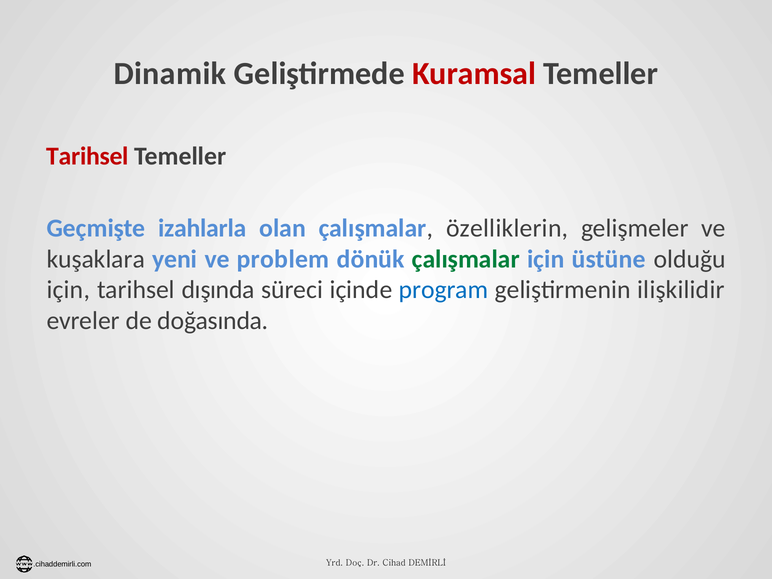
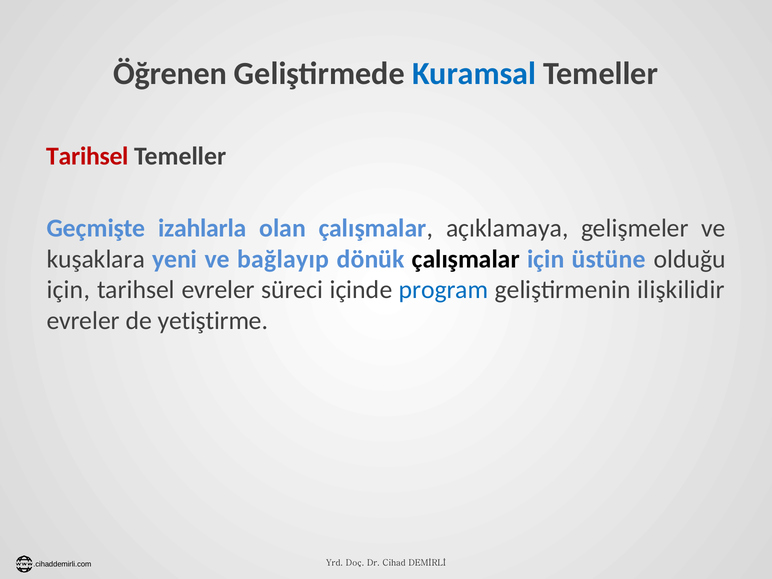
Dinamik: Dinamik -> Öğrenen (170, 74)
Kuramsal colour: red -> blue (474, 74)
özelliklerin: özelliklerin -> açıklamaya (507, 228)
problem: problem -> bağlayıp (283, 259)
çalışmalar colour: green -> black (466, 259)
tarihsel dışında: dışında -> evreler (218, 290)
doğasında: doğasında -> yetiştirme (213, 321)
